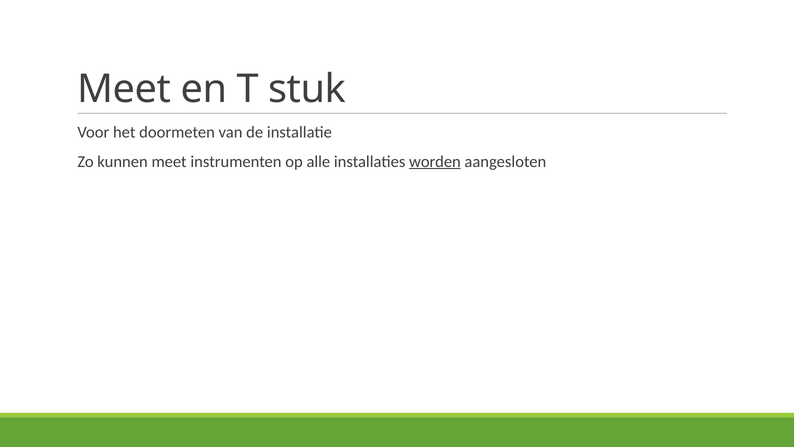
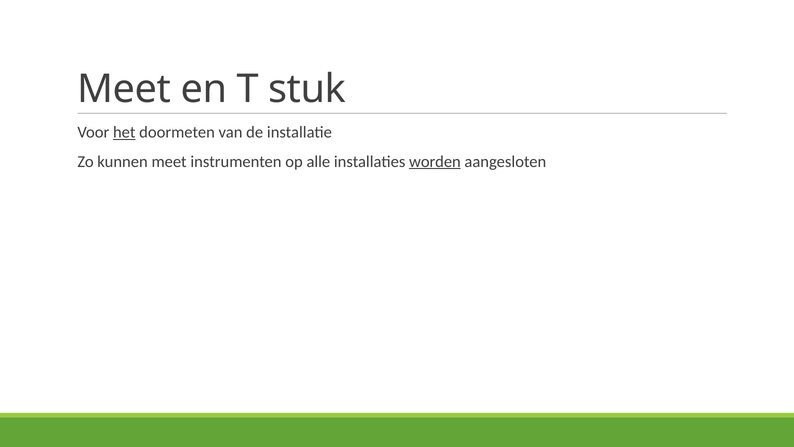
het underline: none -> present (124, 132)
